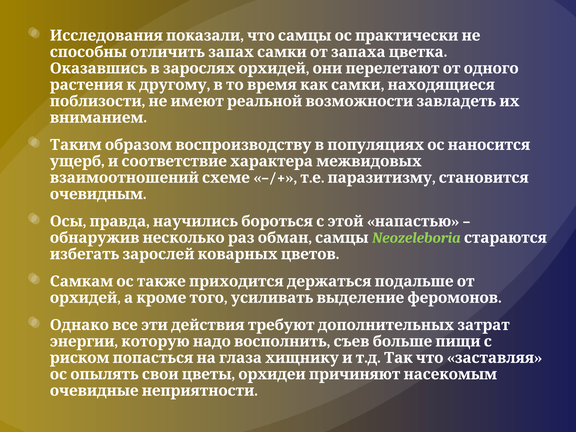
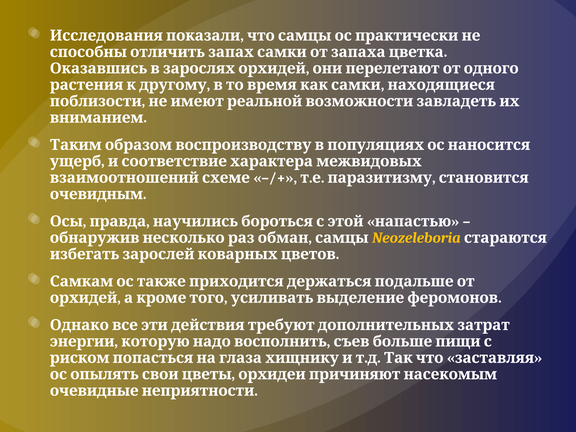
Neozeleboria colour: light green -> yellow (416, 238)
